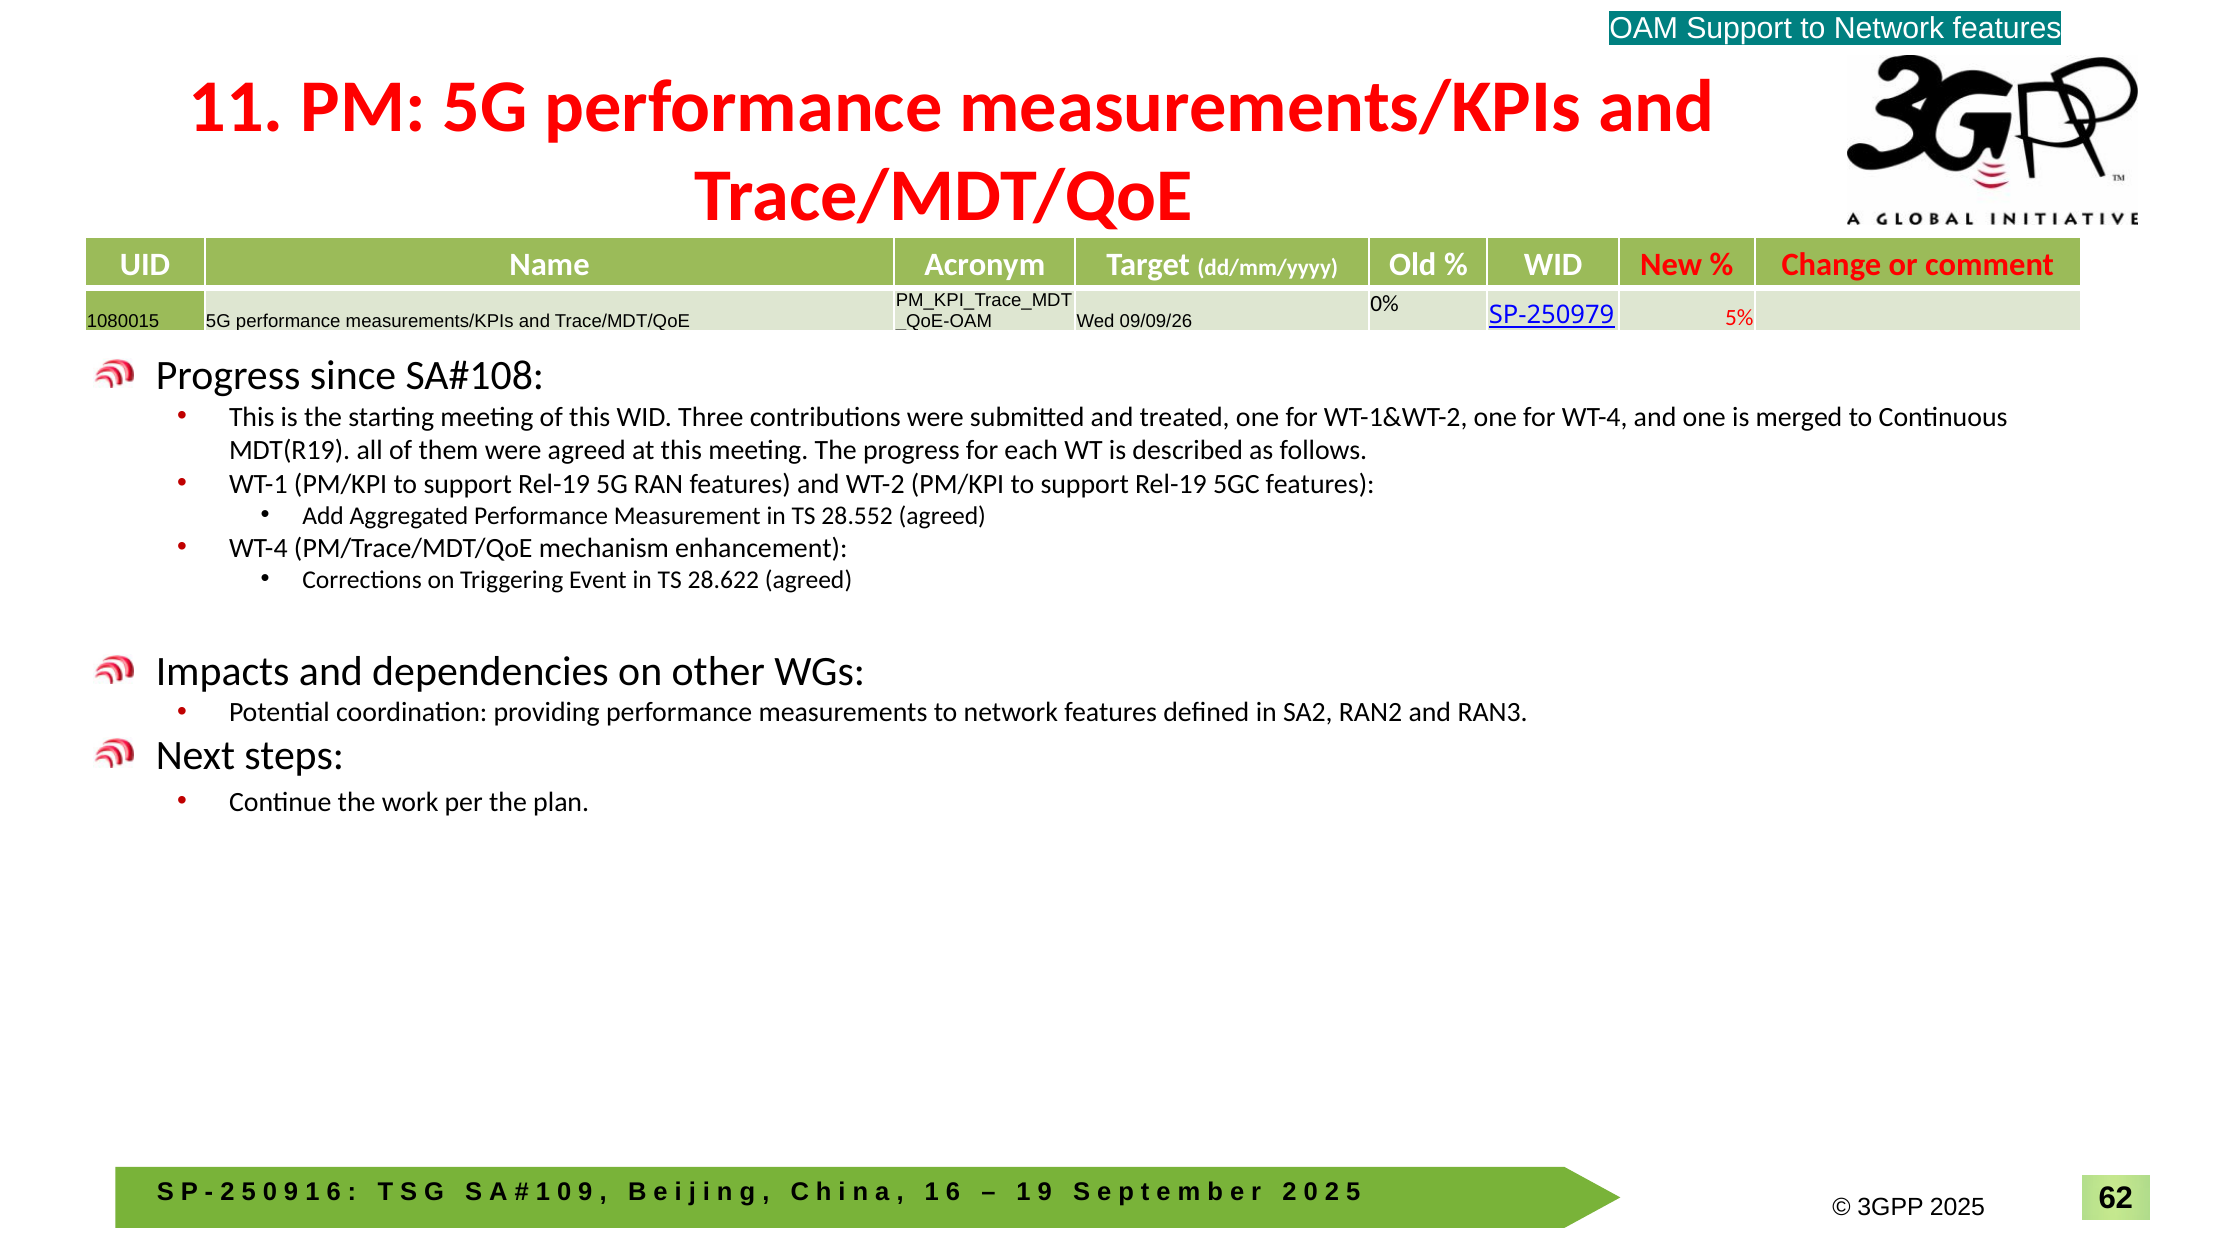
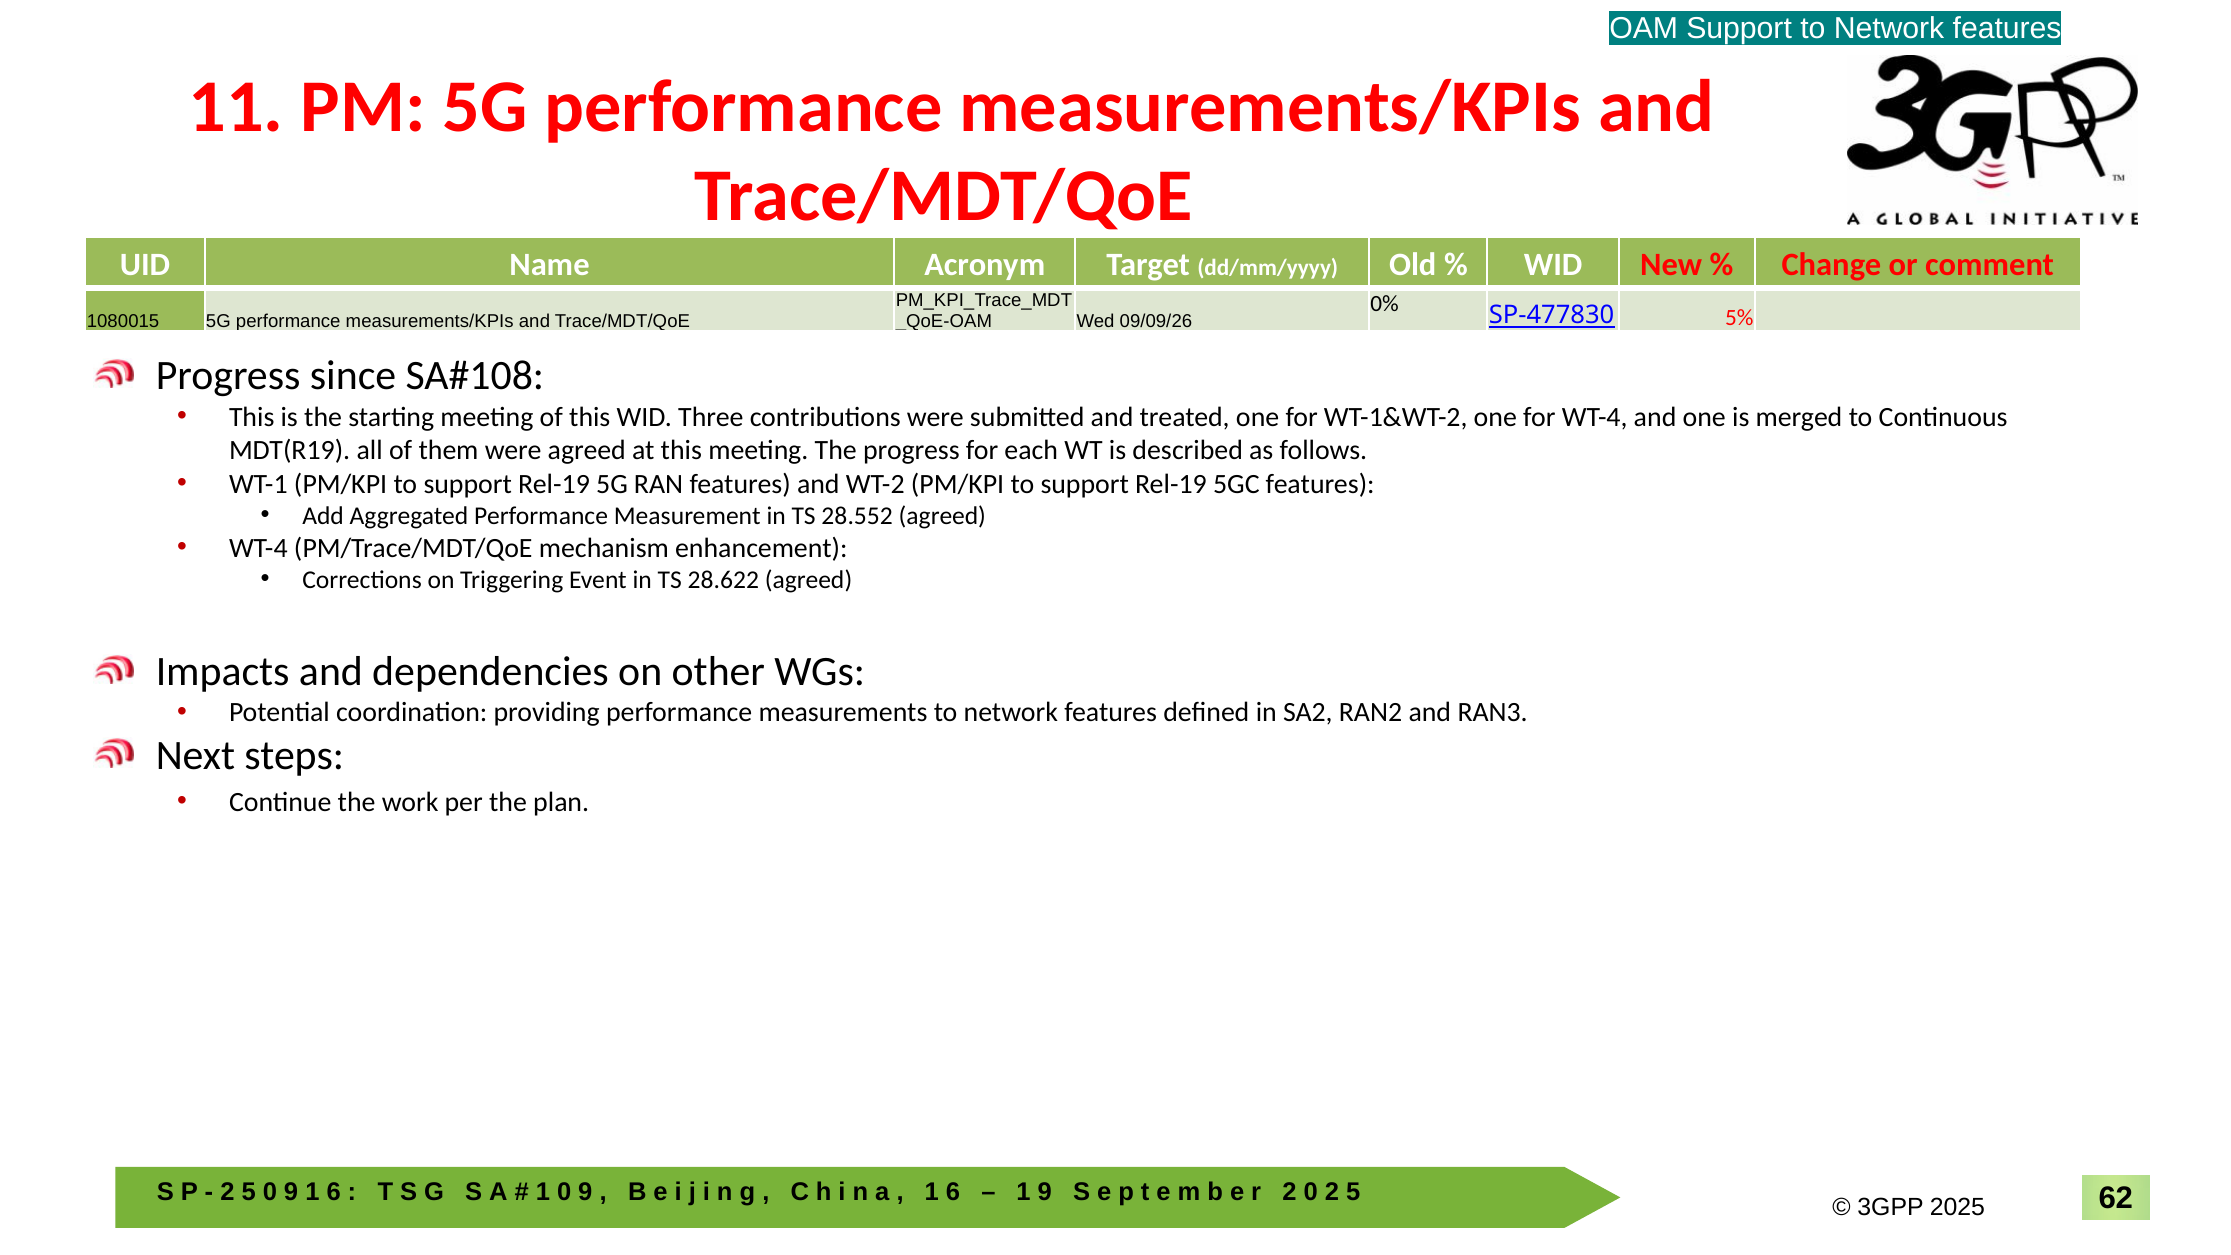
SP-250979: SP-250979 -> SP-477830 (1552, 315)
